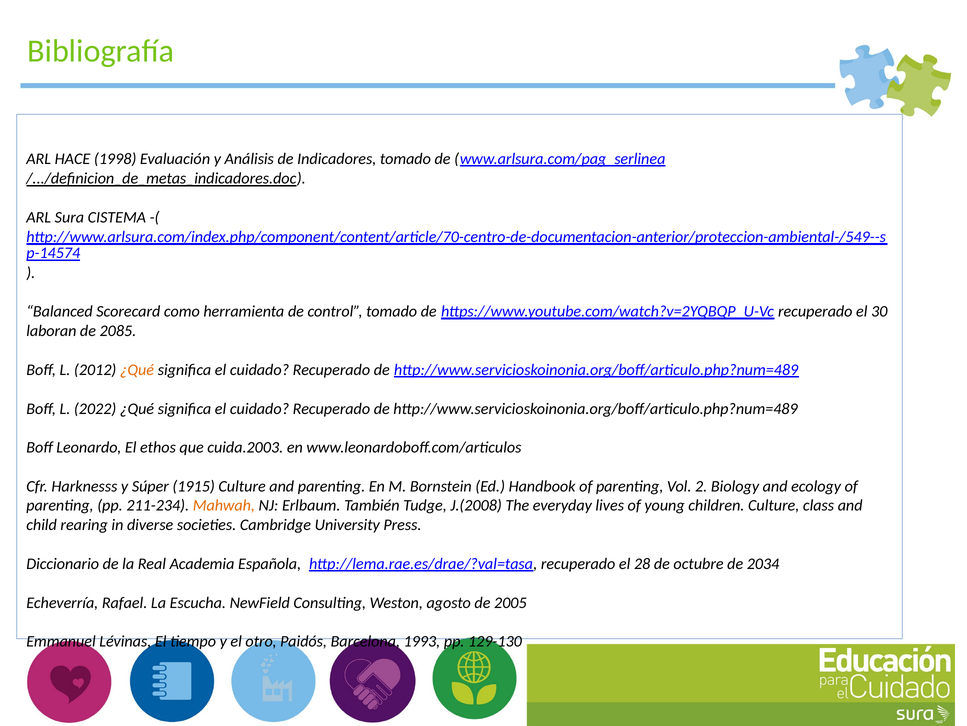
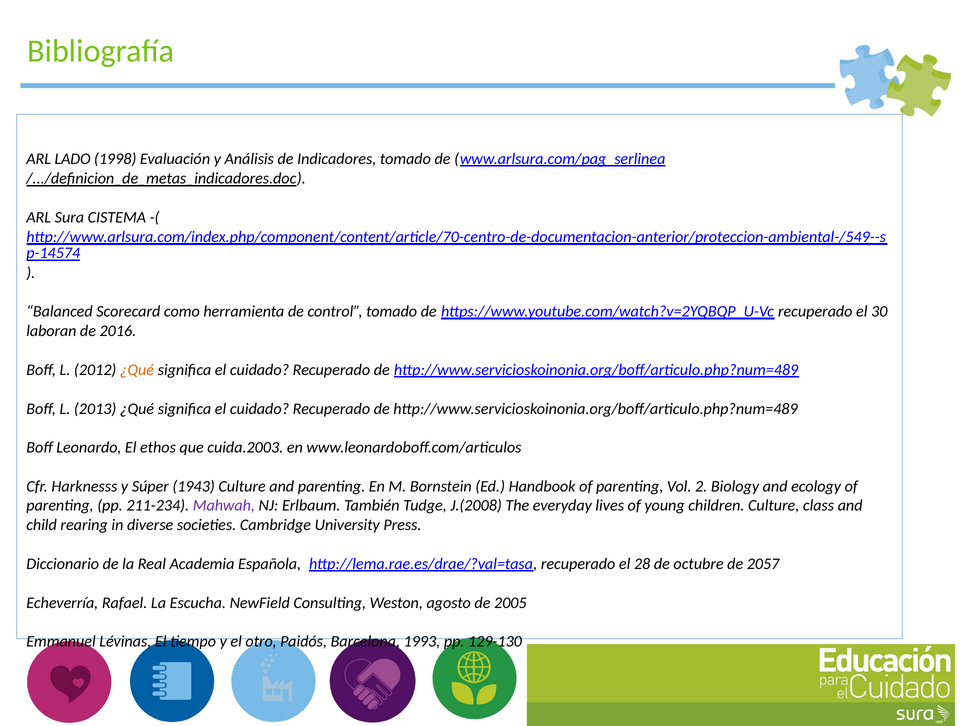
HACE: HACE -> LADO (73, 159)
2085: 2085 -> 2016 (118, 331)
2022: 2022 -> 2013 (95, 408)
1915: 1915 -> 1943 (194, 486)
Mahwah colour: orange -> purple (224, 505)
2034: 2034 -> 2057 (763, 563)
